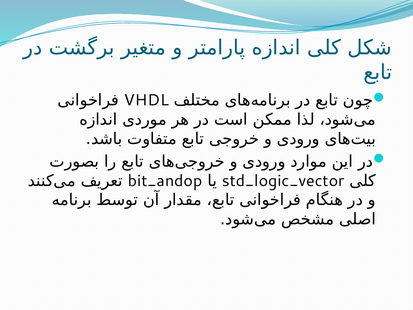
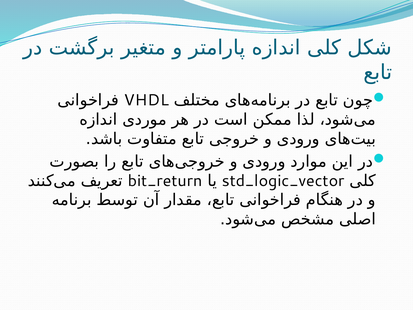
bit_andop: bit_andop -> bit_return (165, 181)
